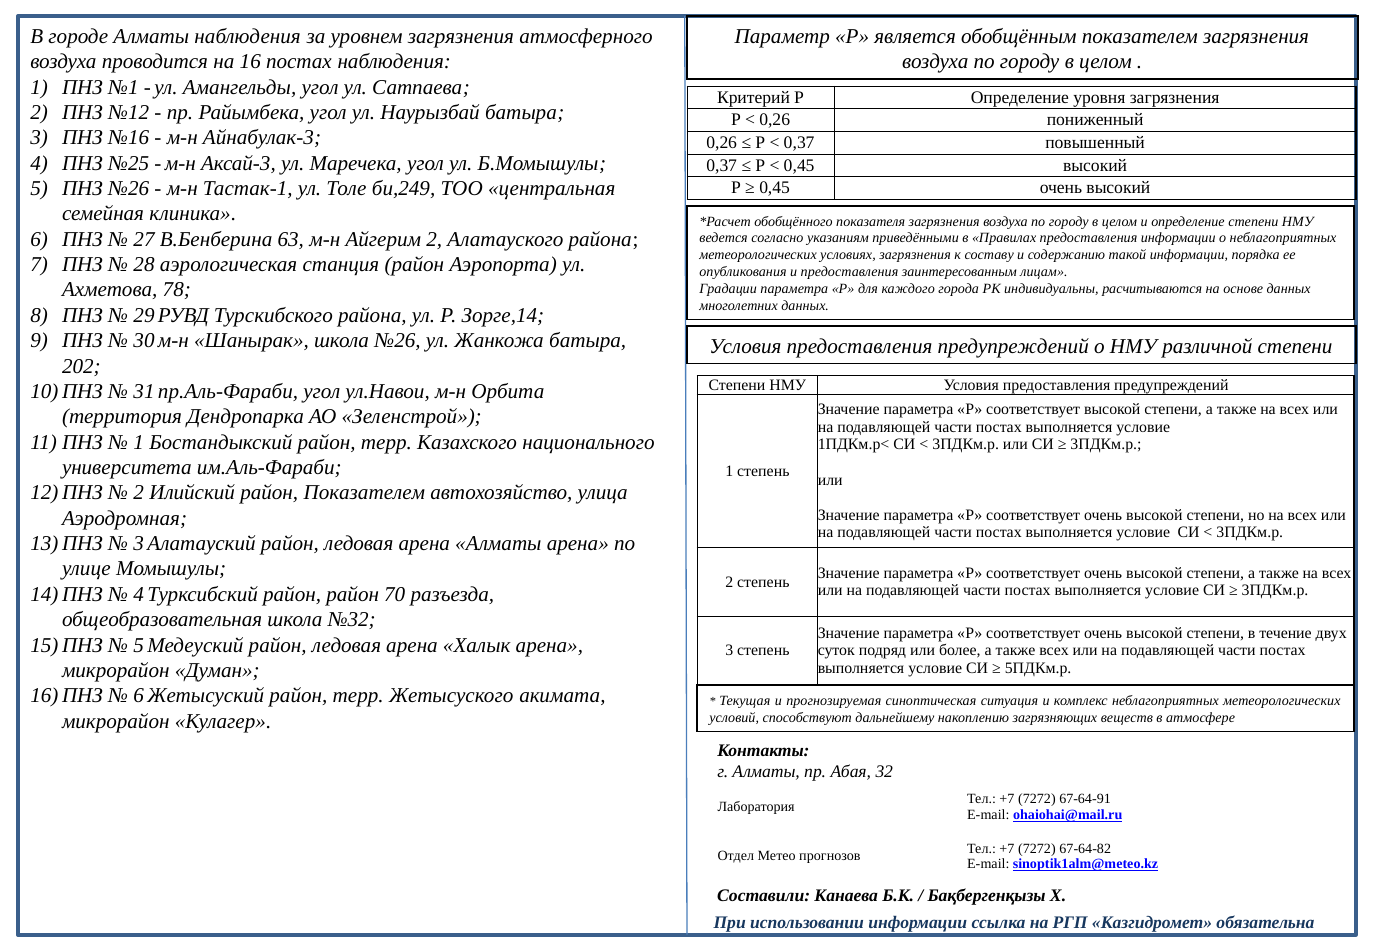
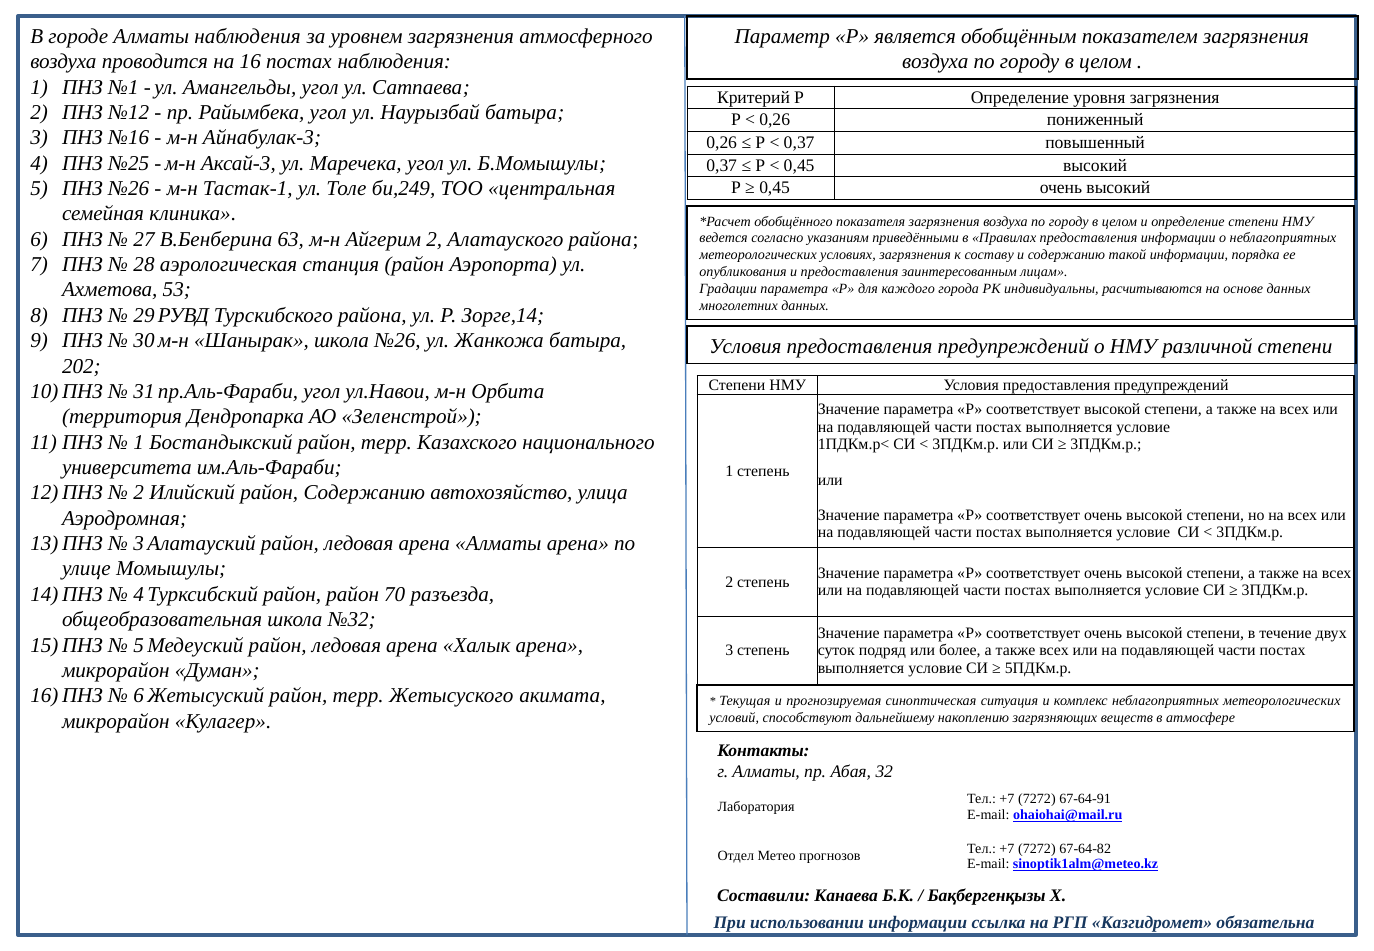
78: 78 -> 53 (177, 290)
район Показателем: Показателем -> Содержанию (364, 493)
